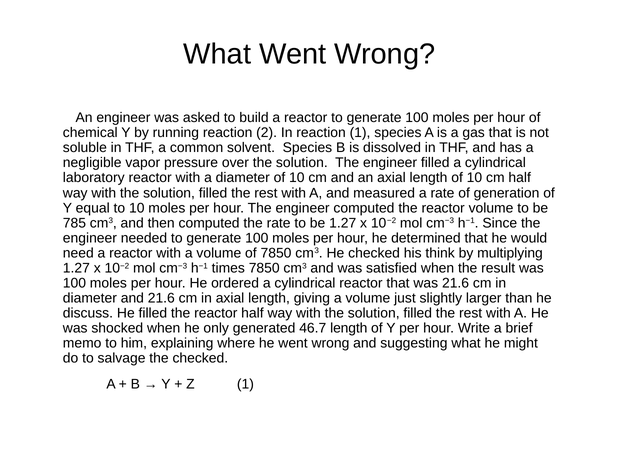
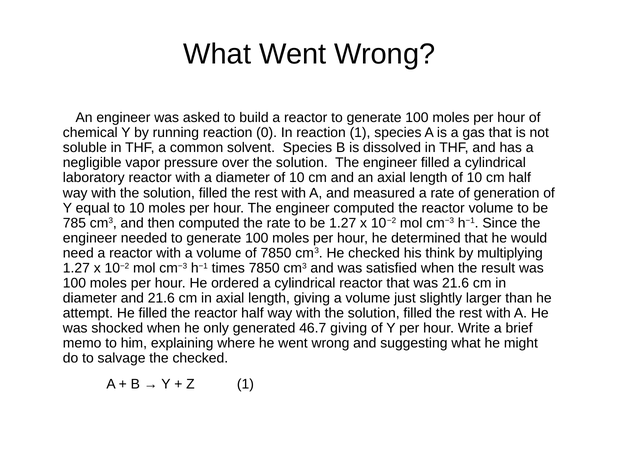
2: 2 -> 0 (267, 133)
discuss: discuss -> attempt (88, 313)
46.7 length: length -> giving (349, 328)
